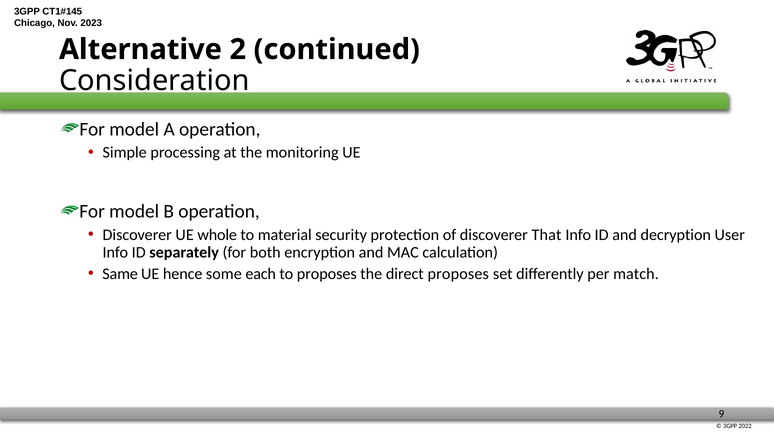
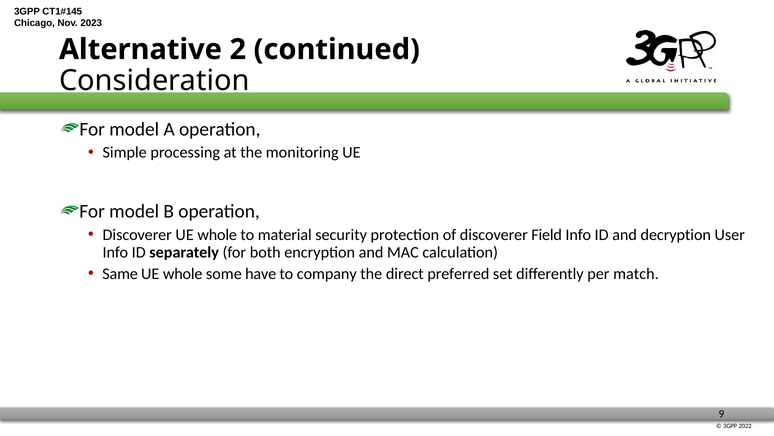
That: That -> Field (547, 234)
hence: hence -> whole (183, 273)
each: each -> have (261, 273)
to proposes: proposes -> company (327, 273)
direct proposes: proposes -> preferred (458, 273)
